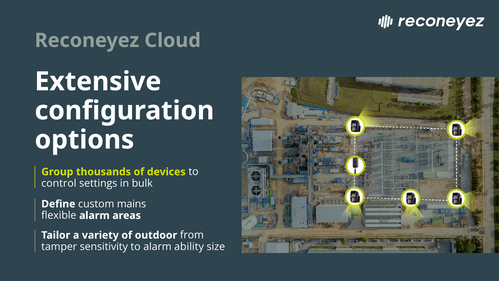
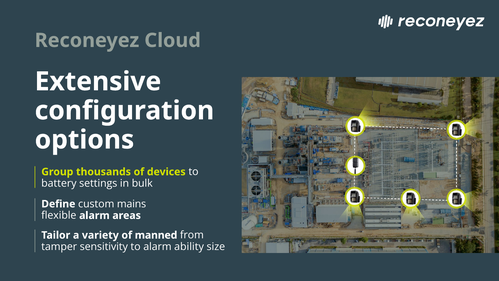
control: control -> battery (59, 183)
outdoor: outdoor -> manned (156, 235)
